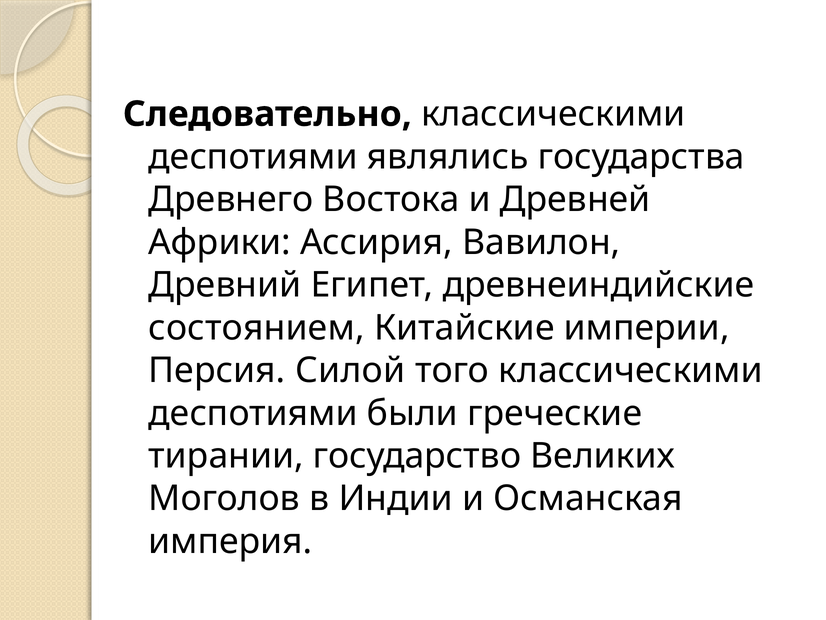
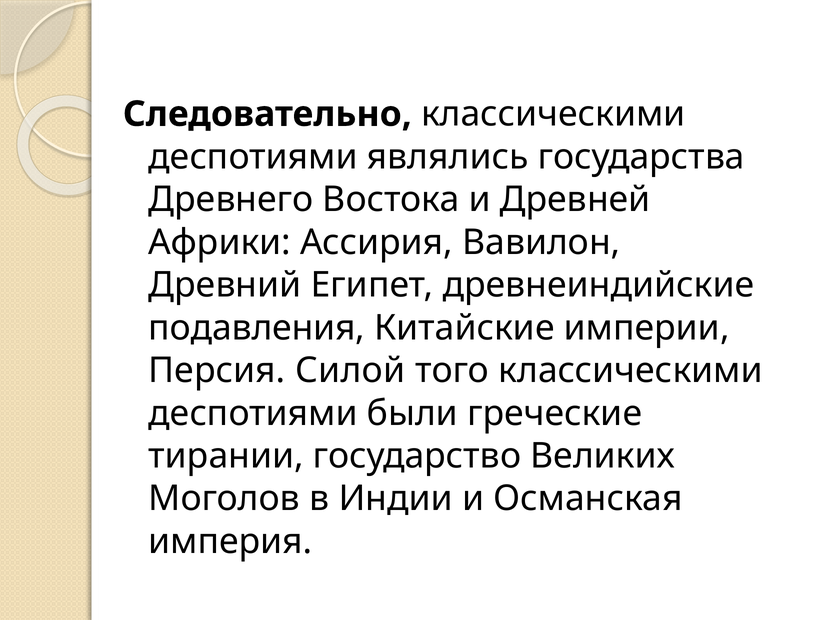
состоянием: состоянием -> подавления (257, 328)
